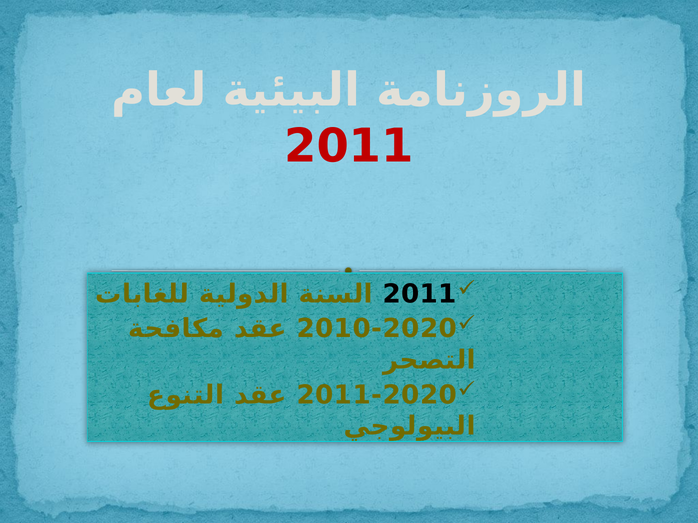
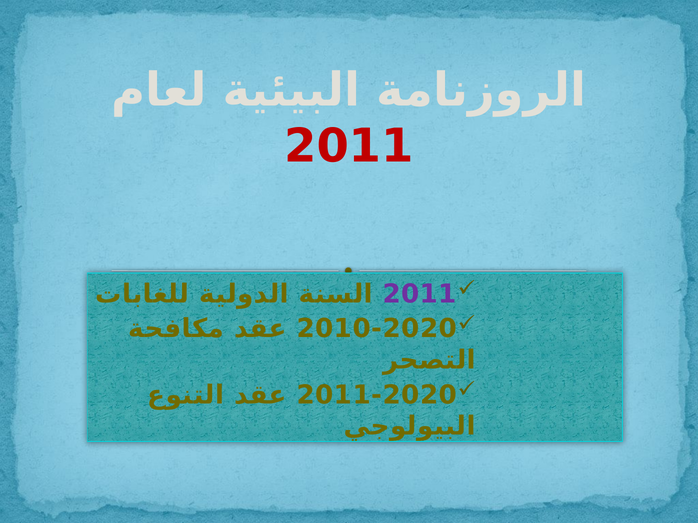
2011 colour: black -> purple (420, 294)
